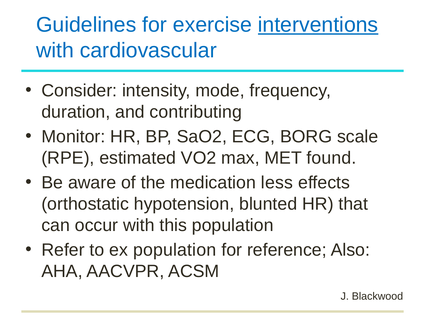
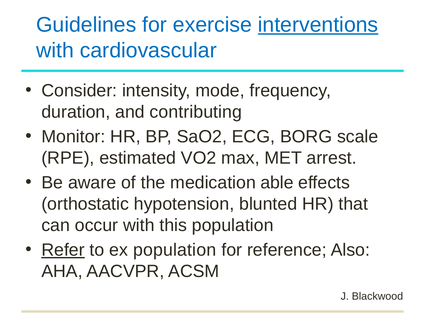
found: found -> arrest (332, 158)
less: less -> able (277, 183)
Refer underline: none -> present (63, 250)
